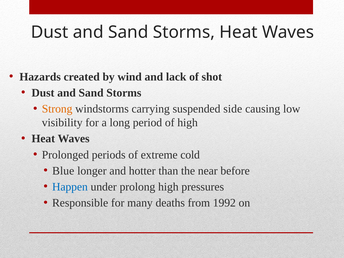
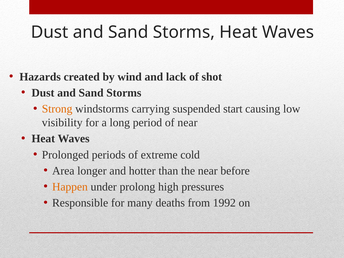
side: side -> start (233, 109)
of high: high -> near (188, 123)
Blue: Blue -> Area (63, 171)
Happen colour: blue -> orange (70, 187)
